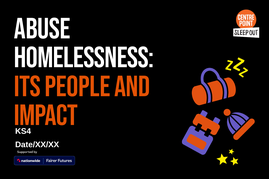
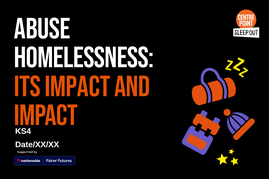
Its people: people -> impact (78, 87)
